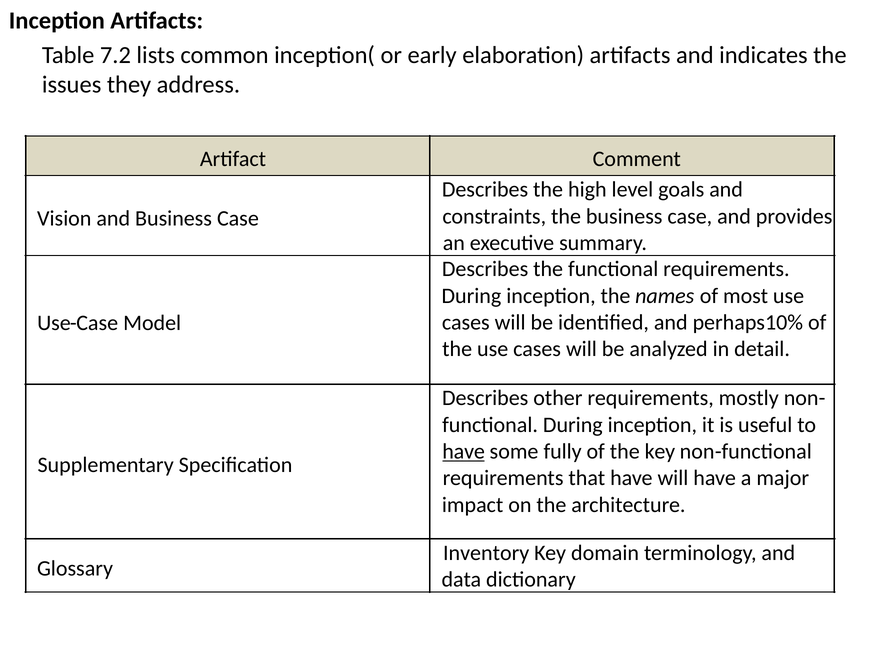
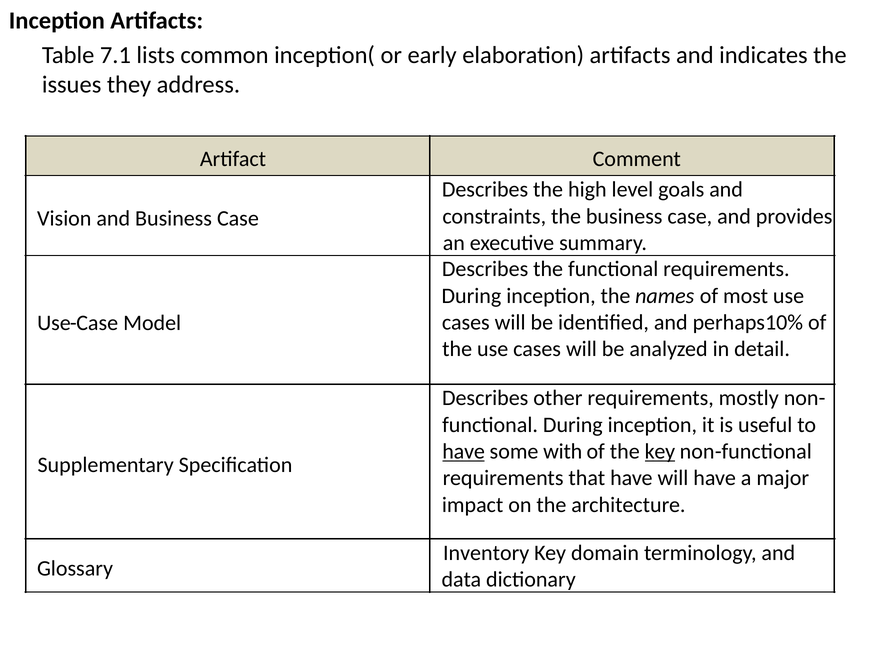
7.2: 7.2 -> 7.1 (115, 55)
fully: fully -> with (563, 451)
key underline: none -> present (660, 451)
